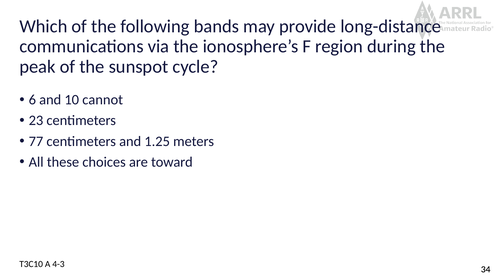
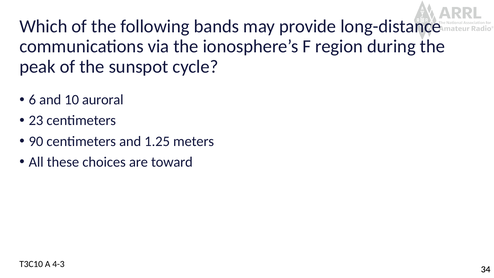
cannot: cannot -> auroral (103, 100)
77: 77 -> 90 (36, 141)
